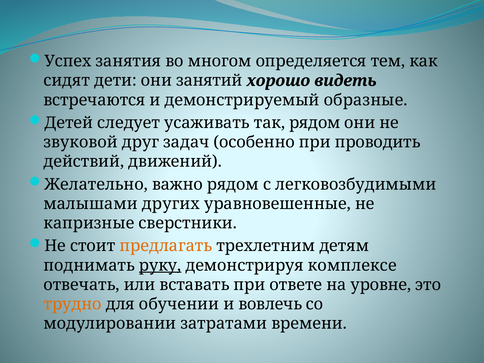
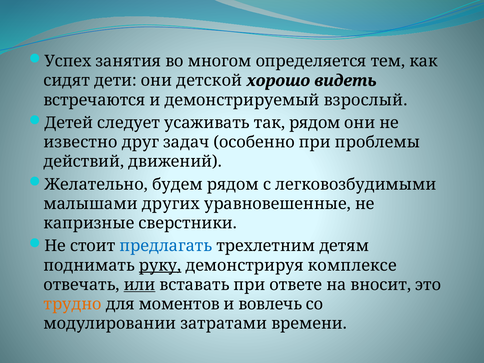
занятий: занятий -> детской (209, 81)
образные: образные -> взрослый (366, 100)
звуковой: звуковой -> известно (81, 142)
проводить: проводить -> проблемы (378, 142)
важно: важно -> будем (177, 184)
предлагать colour: orange -> blue (166, 246)
или underline: none -> present (140, 285)
уровне: уровне -> вносит (381, 285)
обучении: обучении -> моментов (179, 304)
